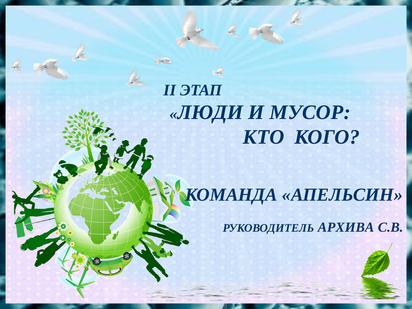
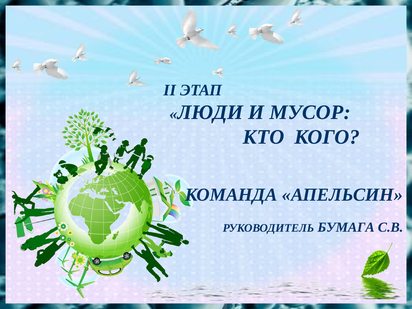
АРХИВА: АРХИВА -> БУМАГА (346, 227)
